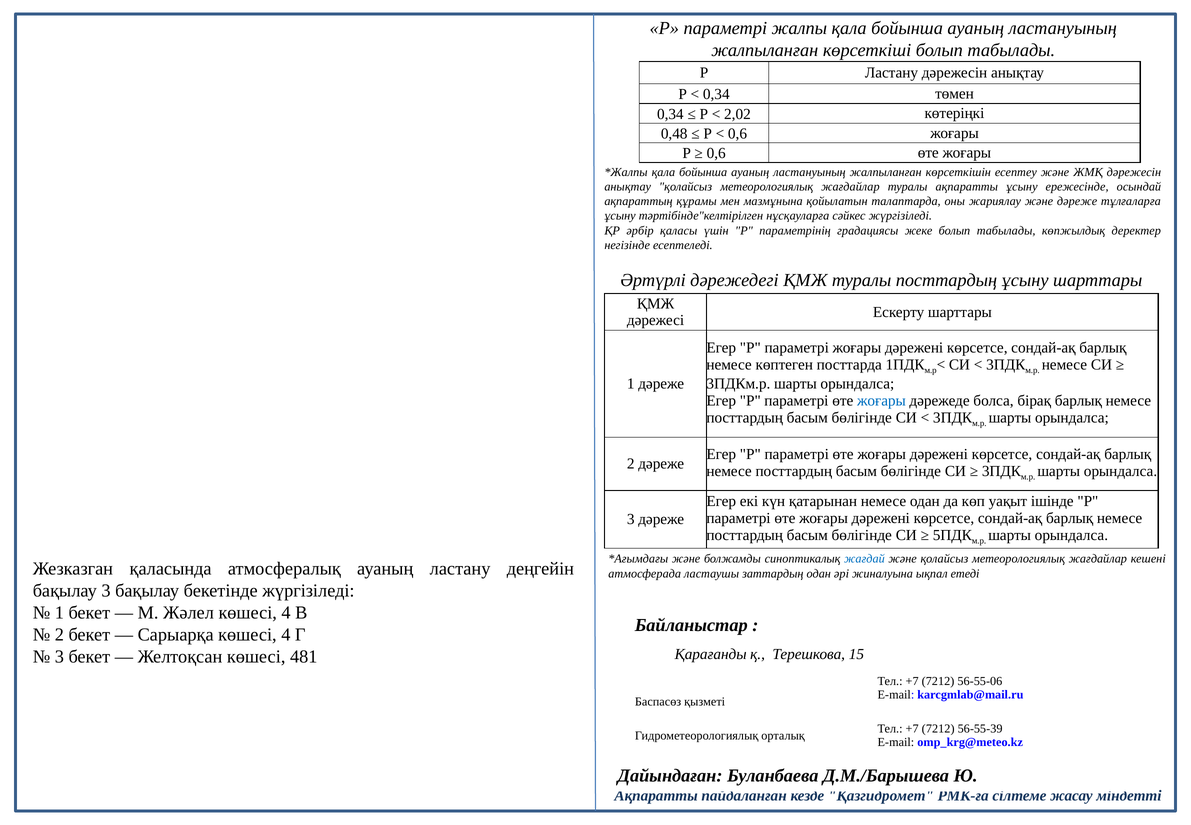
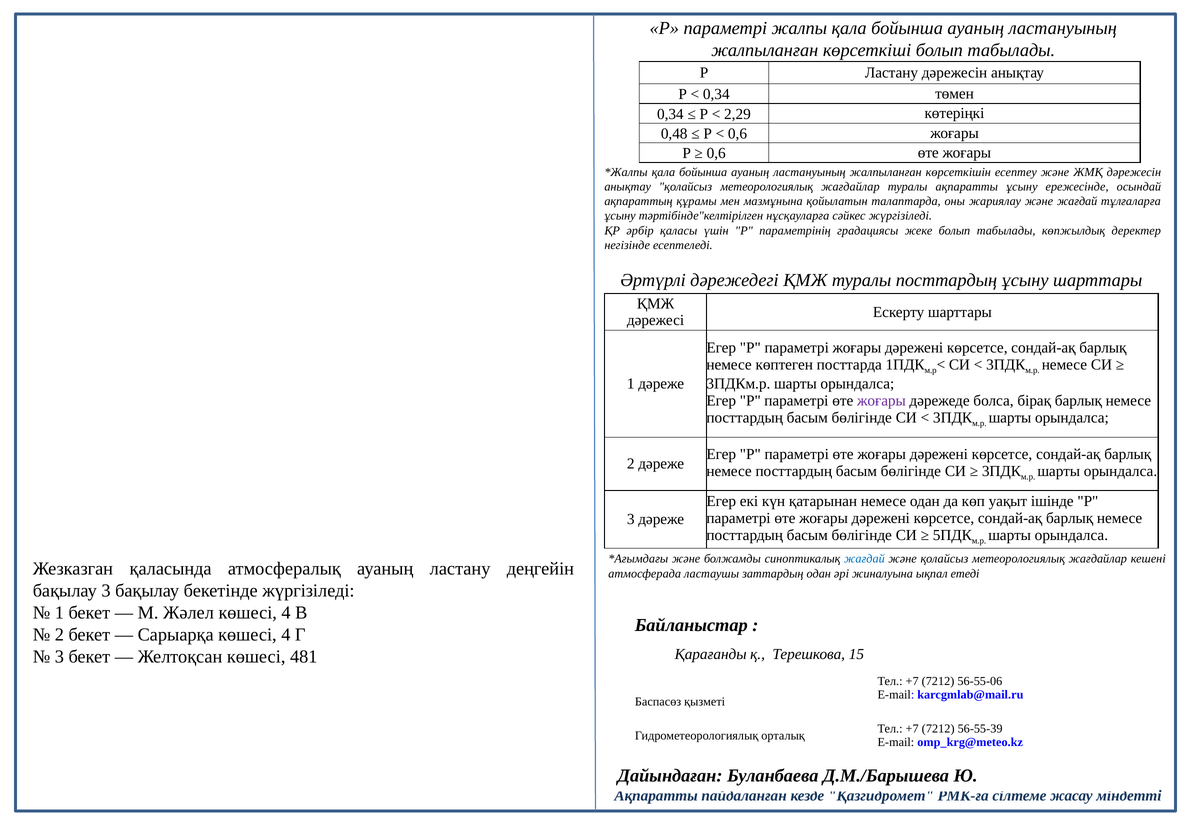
2,02: 2,02 -> 2,29 (737, 114)
және дәреже: дәреже -> жағдай (1077, 201)
жоғары colour: blue -> purple (881, 400)
